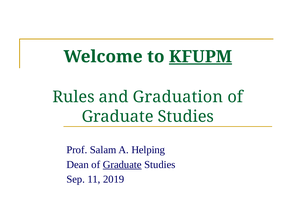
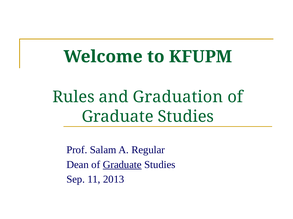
KFUPM underline: present -> none (200, 57)
Helping: Helping -> Regular (148, 150)
2019: 2019 -> 2013 (114, 180)
